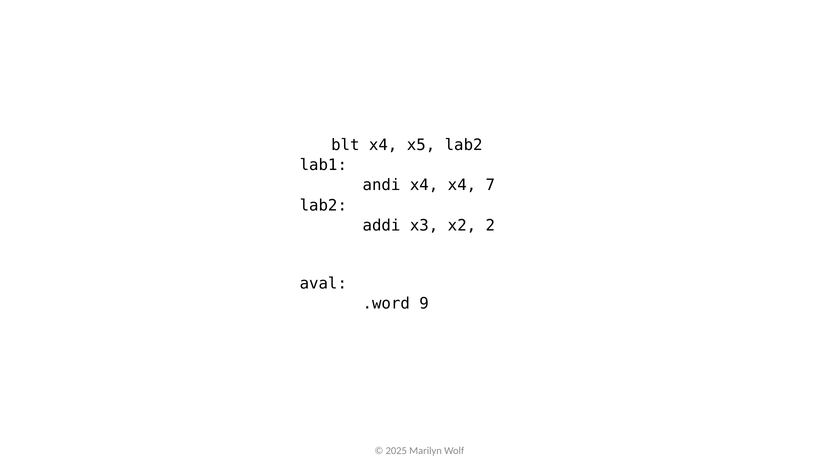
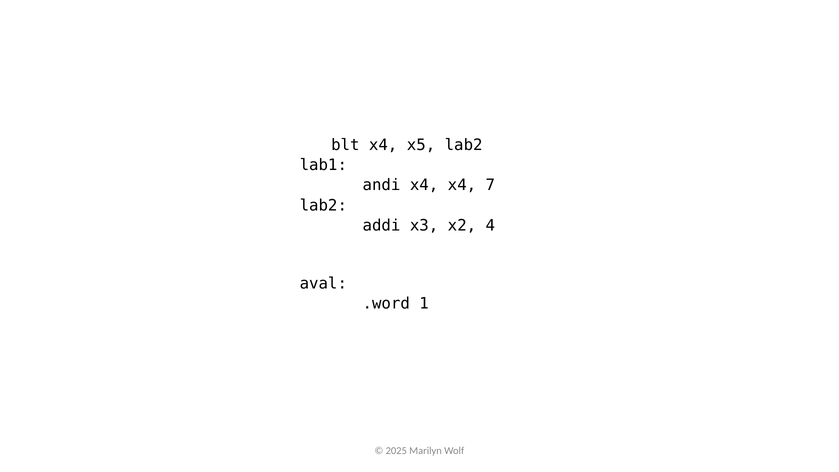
2: 2 -> 4 (490, 226)
9: 9 -> 1 (424, 304)
